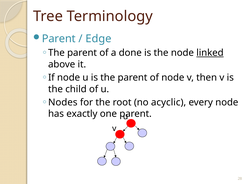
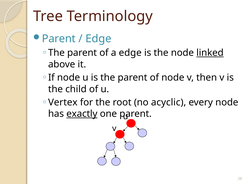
a done: done -> edge (130, 53)
Nodes: Nodes -> Vertex (63, 103)
exactly underline: none -> present (82, 114)
